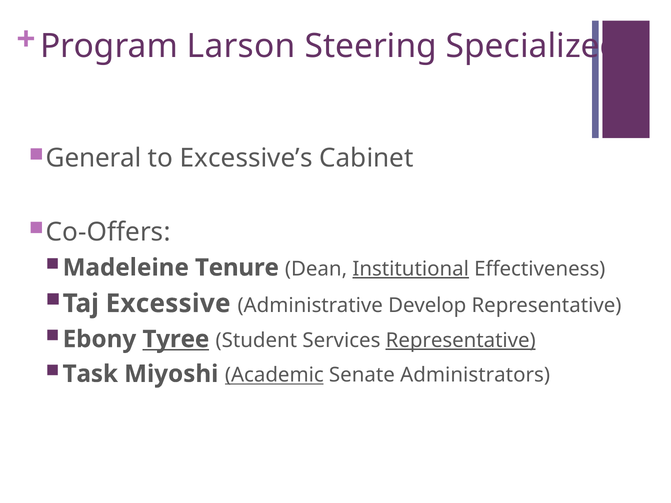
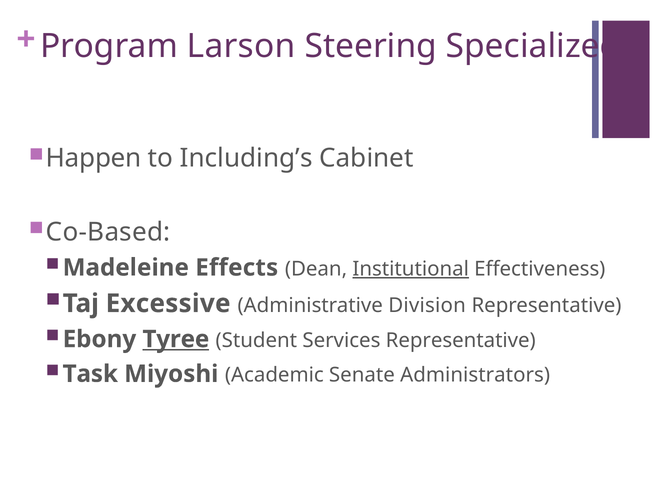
General: General -> Happen (94, 158)
Excessive’s: Excessive’s -> Including’s (246, 158)
Co-Offers: Co-Offers -> Co-Based (108, 232)
Tenure: Tenure -> Effects (237, 268)
Develop: Develop -> Division (427, 305)
Representative underline: present -> none (461, 341)
Academic underline: present -> none (274, 375)
